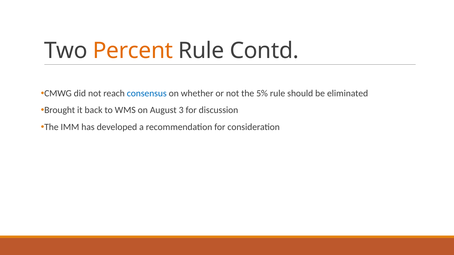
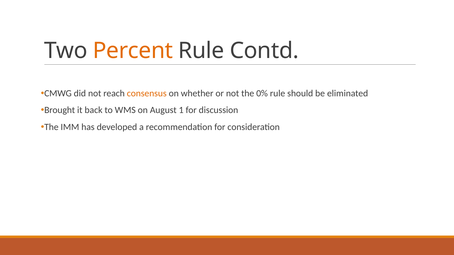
consensus colour: blue -> orange (147, 93)
5%: 5% -> 0% (262, 93)
3: 3 -> 1 (181, 110)
